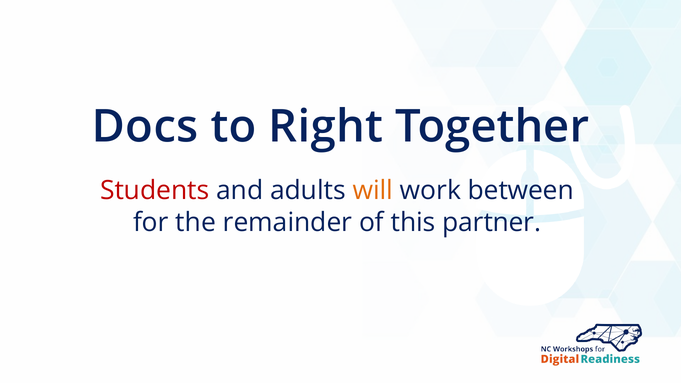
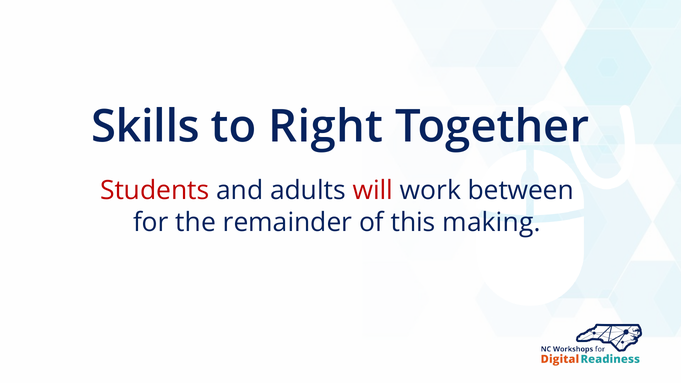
Docs: Docs -> Skills (146, 127)
will colour: orange -> red (373, 191)
partner: partner -> making (492, 222)
